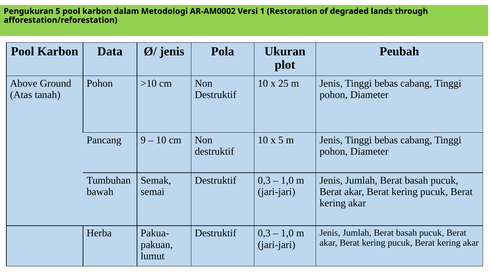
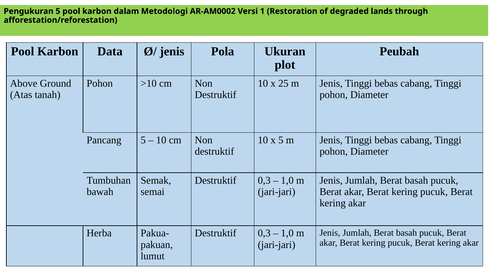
Pancang 9: 9 -> 5 (143, 140)
